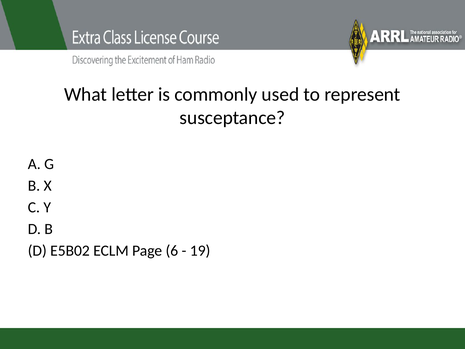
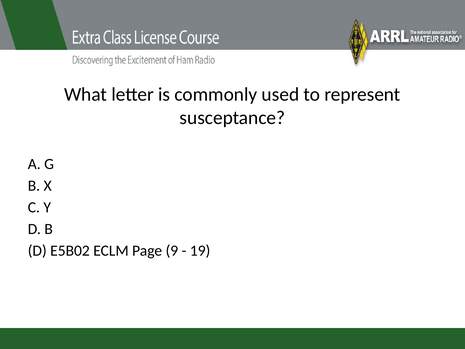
6: 6 -> 9 (172, 251)
